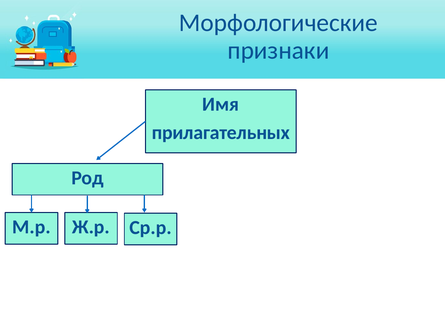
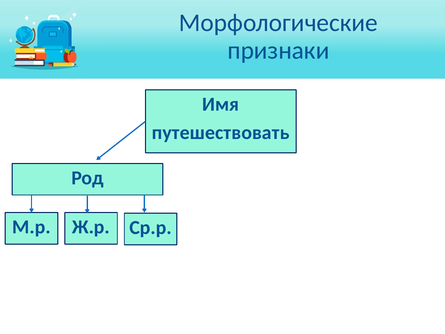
прилагательных: прилагательных -> путешествовать (221, 132)
